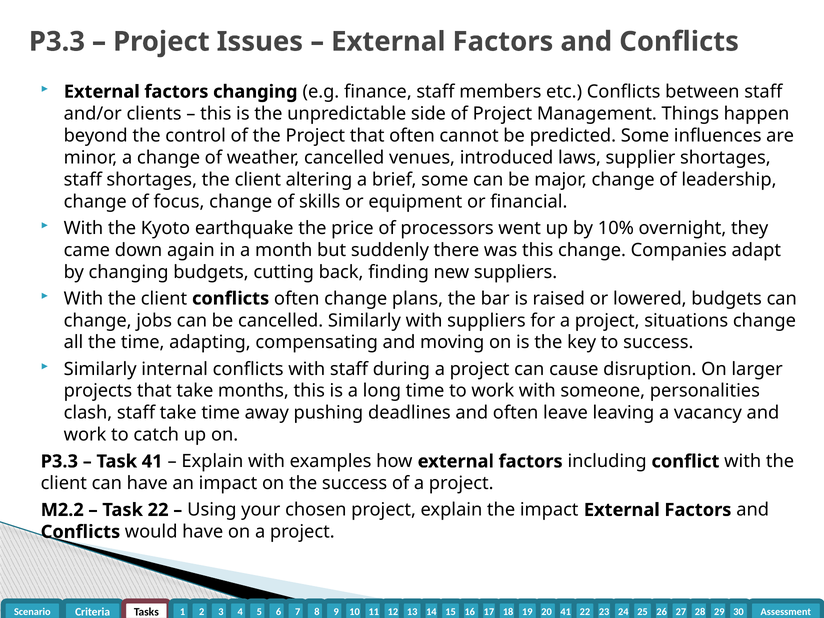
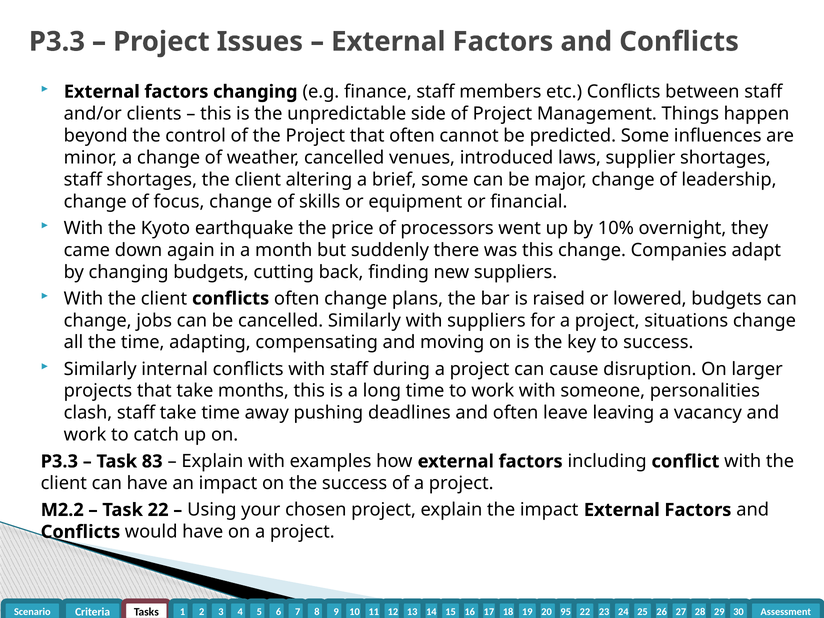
Task 41: 41 -> 83 (152, 461)
41: 41 -> 95 (566, 612)
